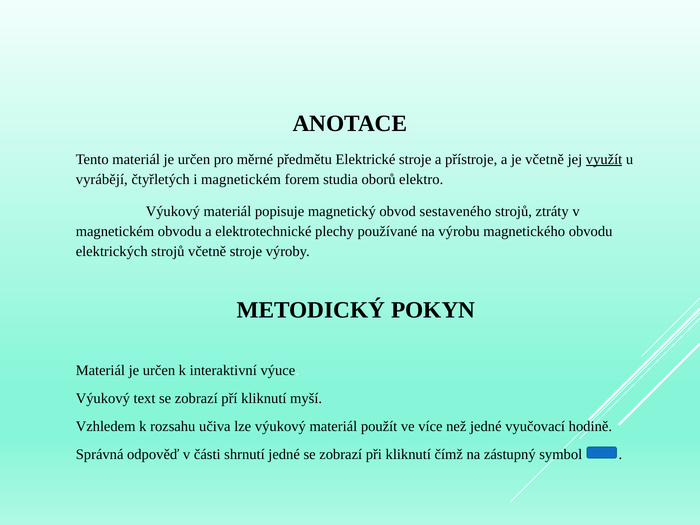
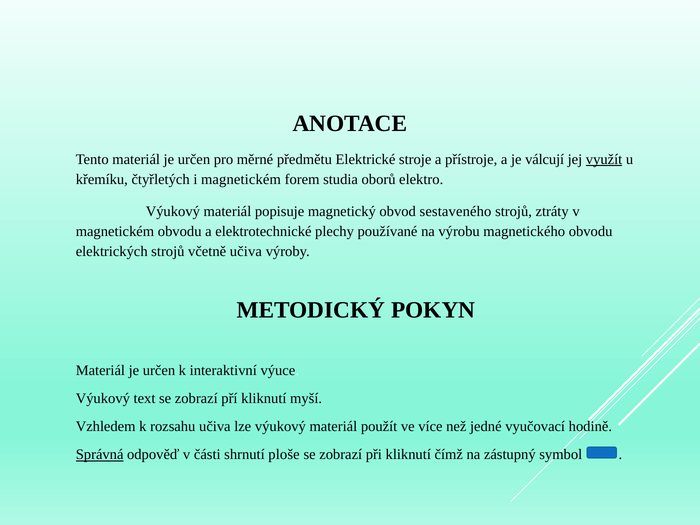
je včetně: včetně -> válcují (545, 159)
vyrábějí: vyrábějí -> křemíku (102, 179)
včetně stroje: stroje -> učiva (246, 251)
Správná underline: none -> present (100, 455)
shrnutí jedné: jedné -> ploše (284, 455)
